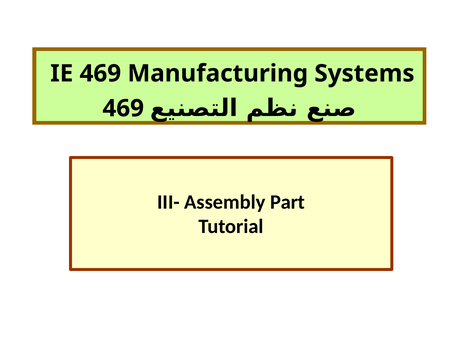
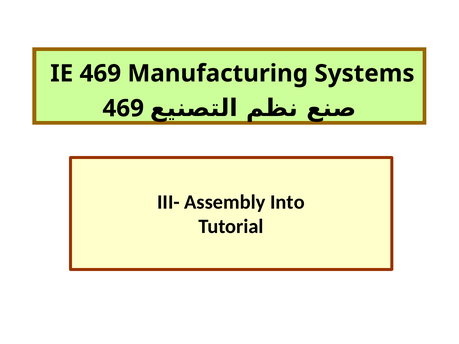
Part: Part -> Into (287, 202)
